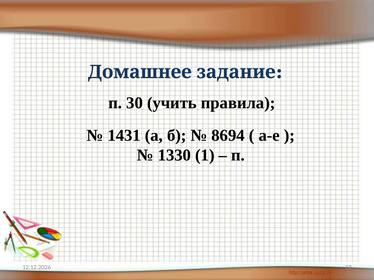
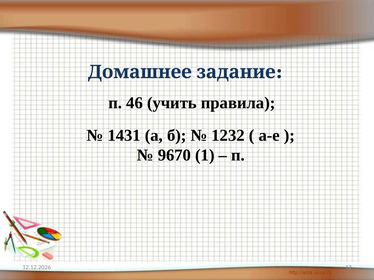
30: 30 -> 46 (135, 103)
8694: 8694 -> 1232 (228, 136)
1330: 1330 -> 9670 (174, 155)
